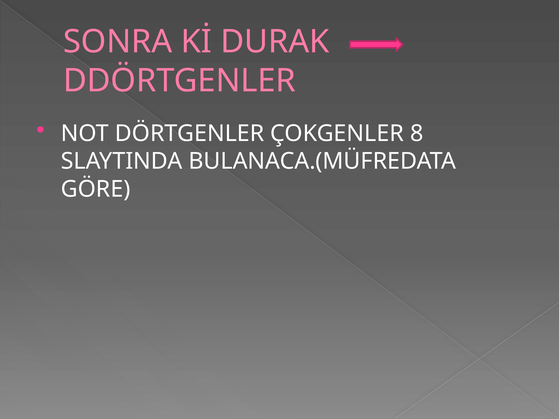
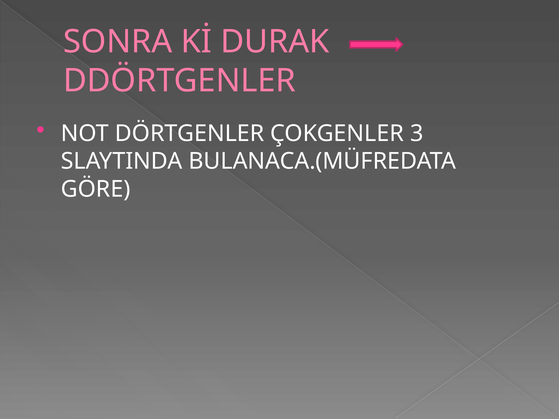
8: 8 -> 3 (417, 133)
